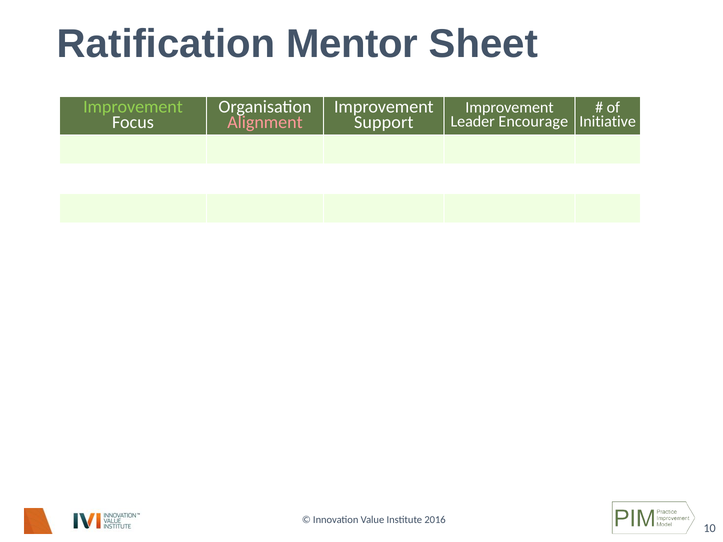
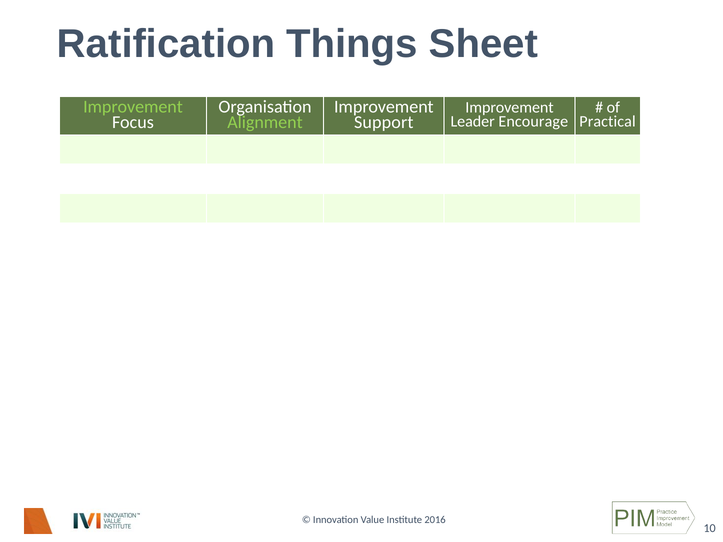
Mentor: Mentor -> Things (352, 44)
Alignment colour: pink -> light green (265, 122)
Initiative: Initiative -> Practical (608, 121)
